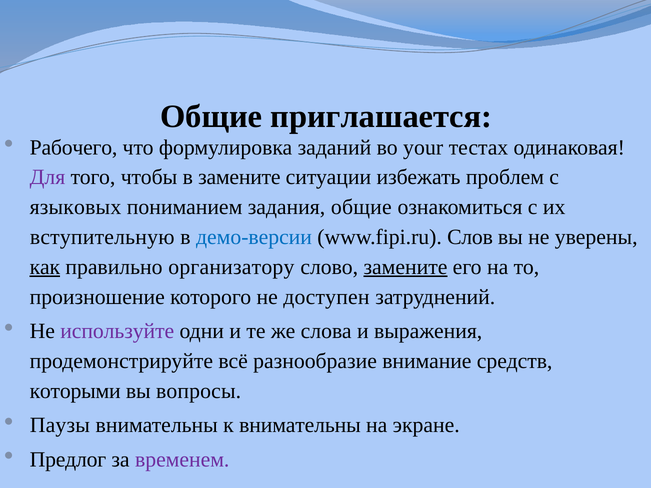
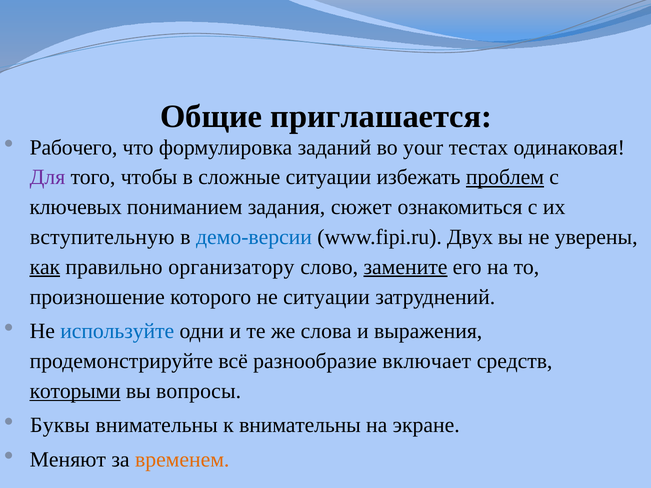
в замените: замените -> сложные (239, 177)
проблем underline: none -> present (505, 177)
языковых: языковых -> ключевых (76, 207)
задания общие: общие -> сюжет (361, 207)
Слов: Слов -> Двух (470, 237)
не доступен: доступен -> ситуации (327, 297)
используйте colour: purple -> blue (117, 331)
внимание: внимание -> включает (427, 361)
которыми underline: none -> present (75, 391)
Паузы: Паузы -> Буквы (60, 426)
Предлог: Предлог -> Меняют (68, 460)
временем colour: purple -> orange (182, 460)
